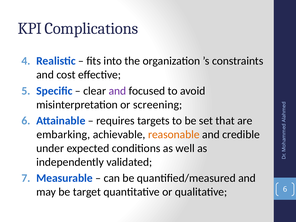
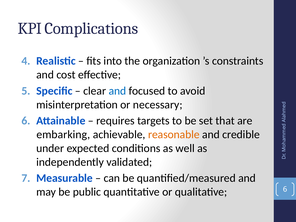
and colour: purple -> blue (117, 91)
screening: screening -> necessary (158, 105)
target: target -> public (87, 192)
